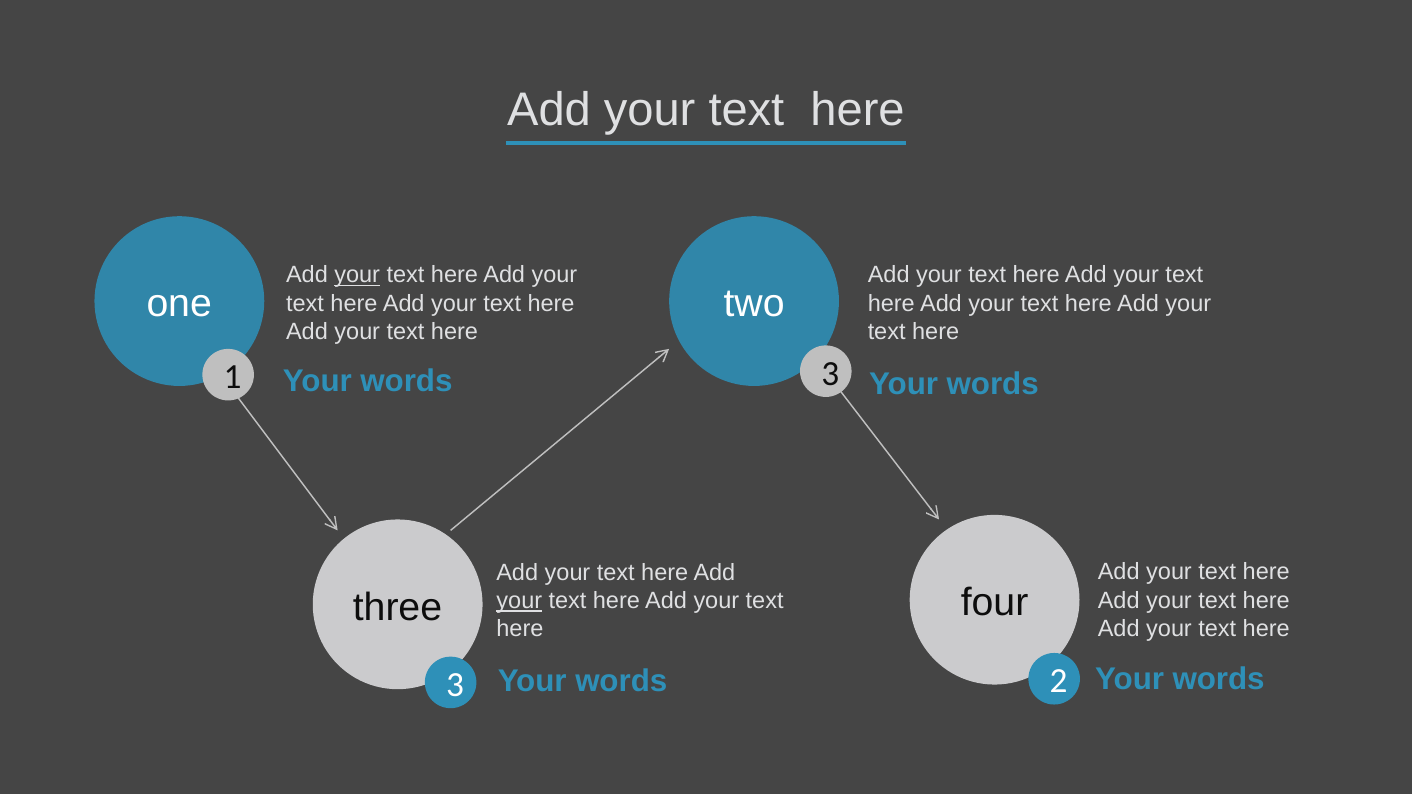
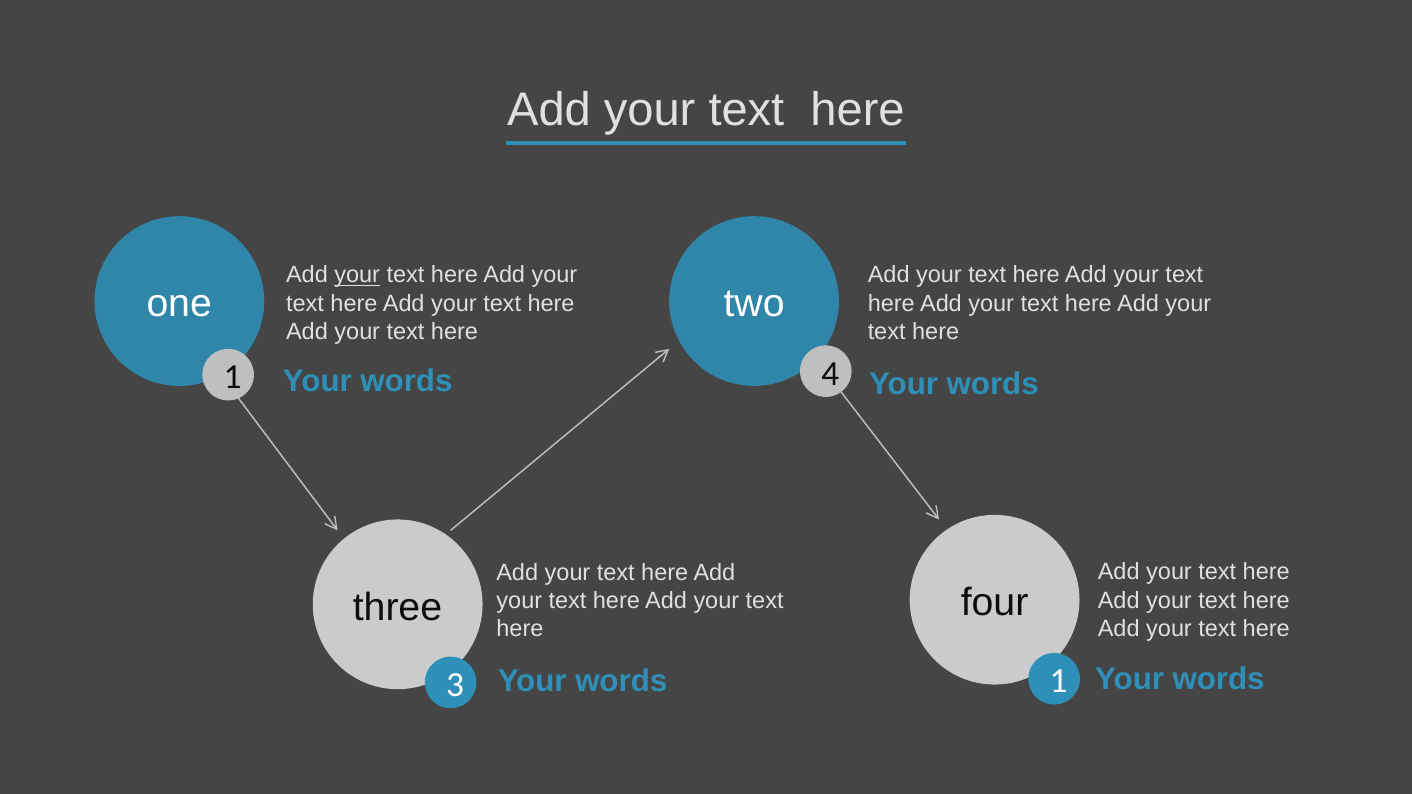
1 3: 3 -> 4 (830, 374)
your underline: present -> none (519, 601)
3 2: 2 -> 1 (1059, 681)
